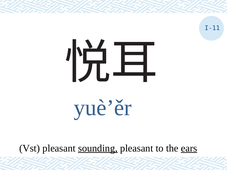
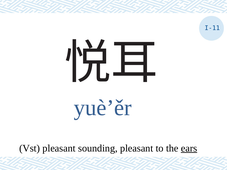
sounding underline: present -> none (98, 148)
